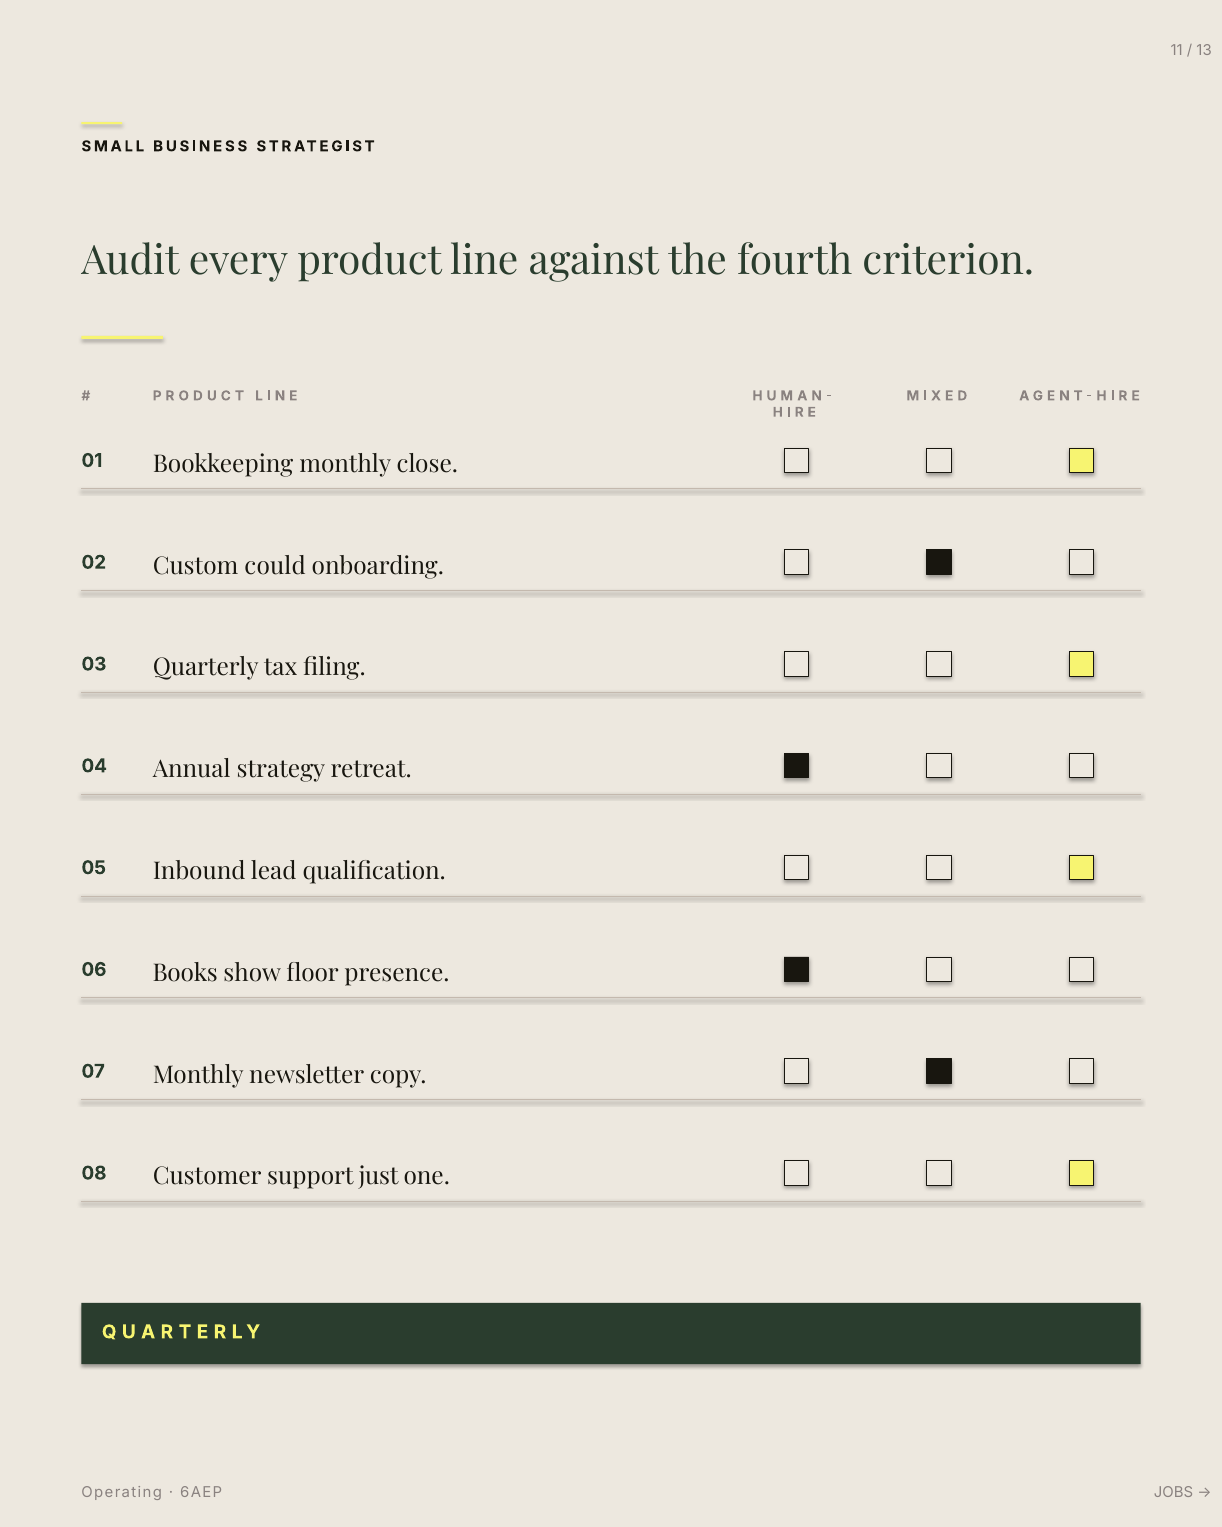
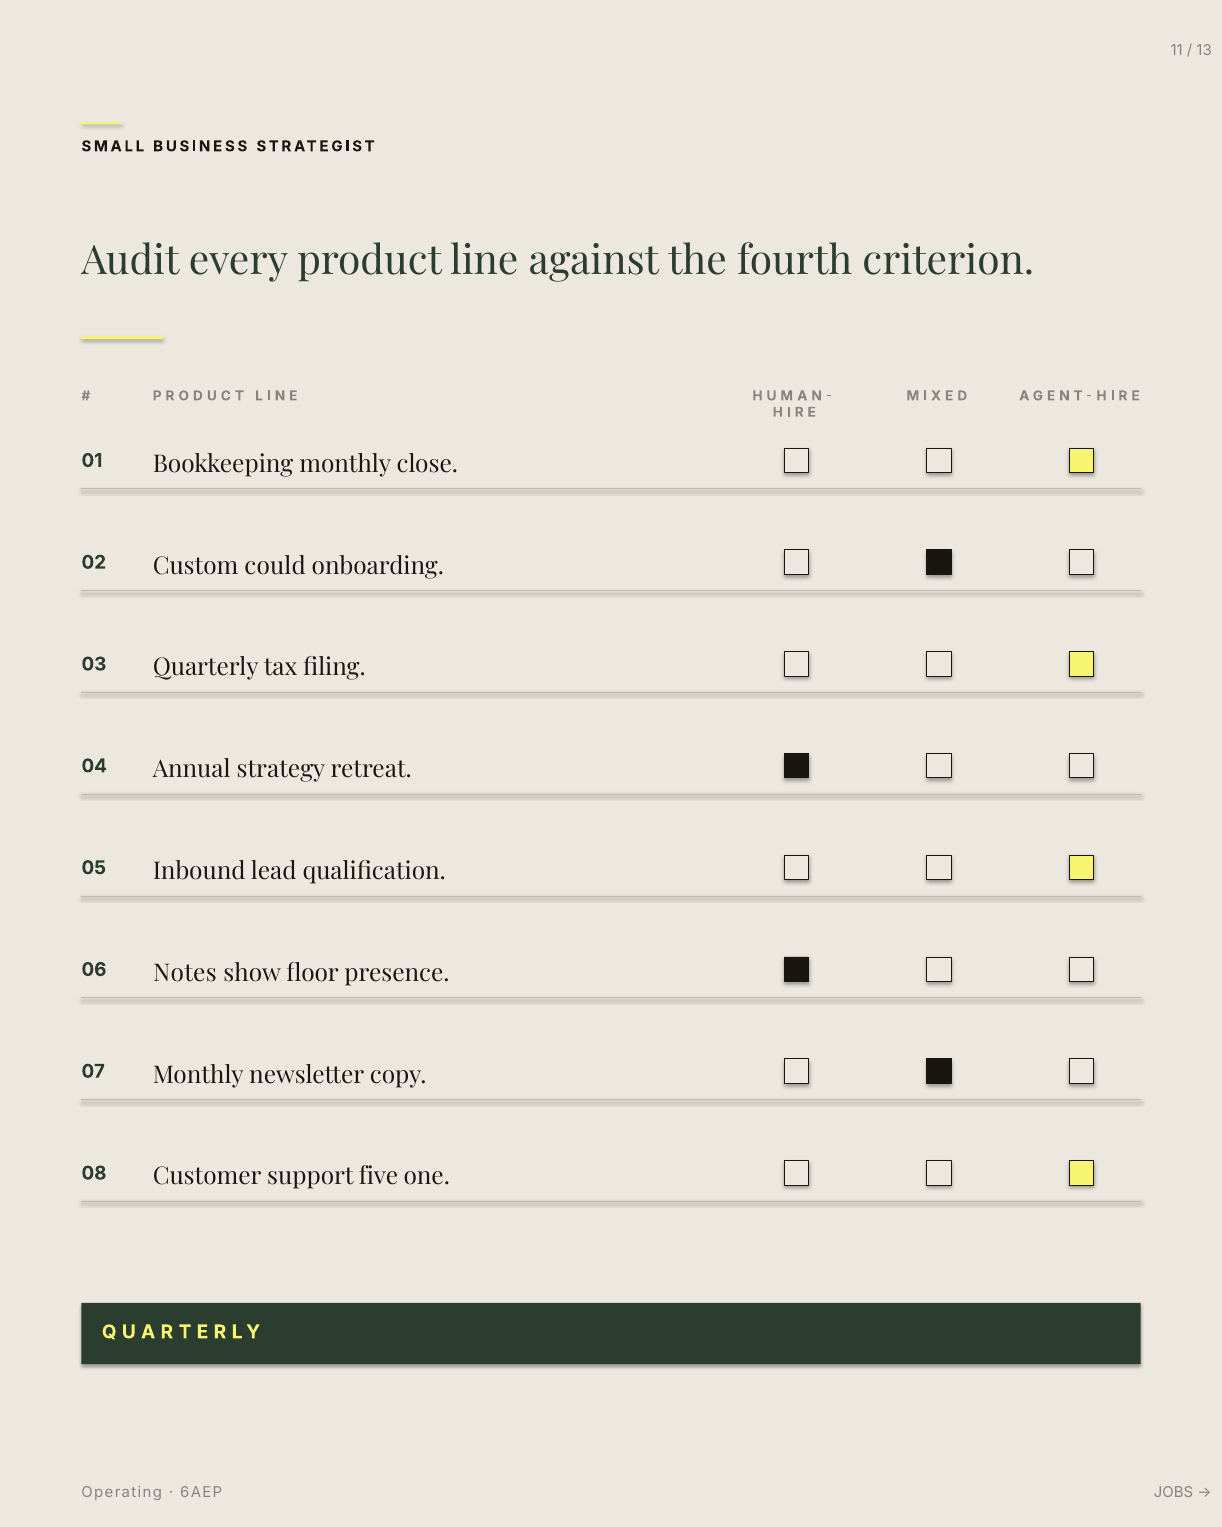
Books: Books -> Notes (185, 974)
just: just -> five (379, 1177)
